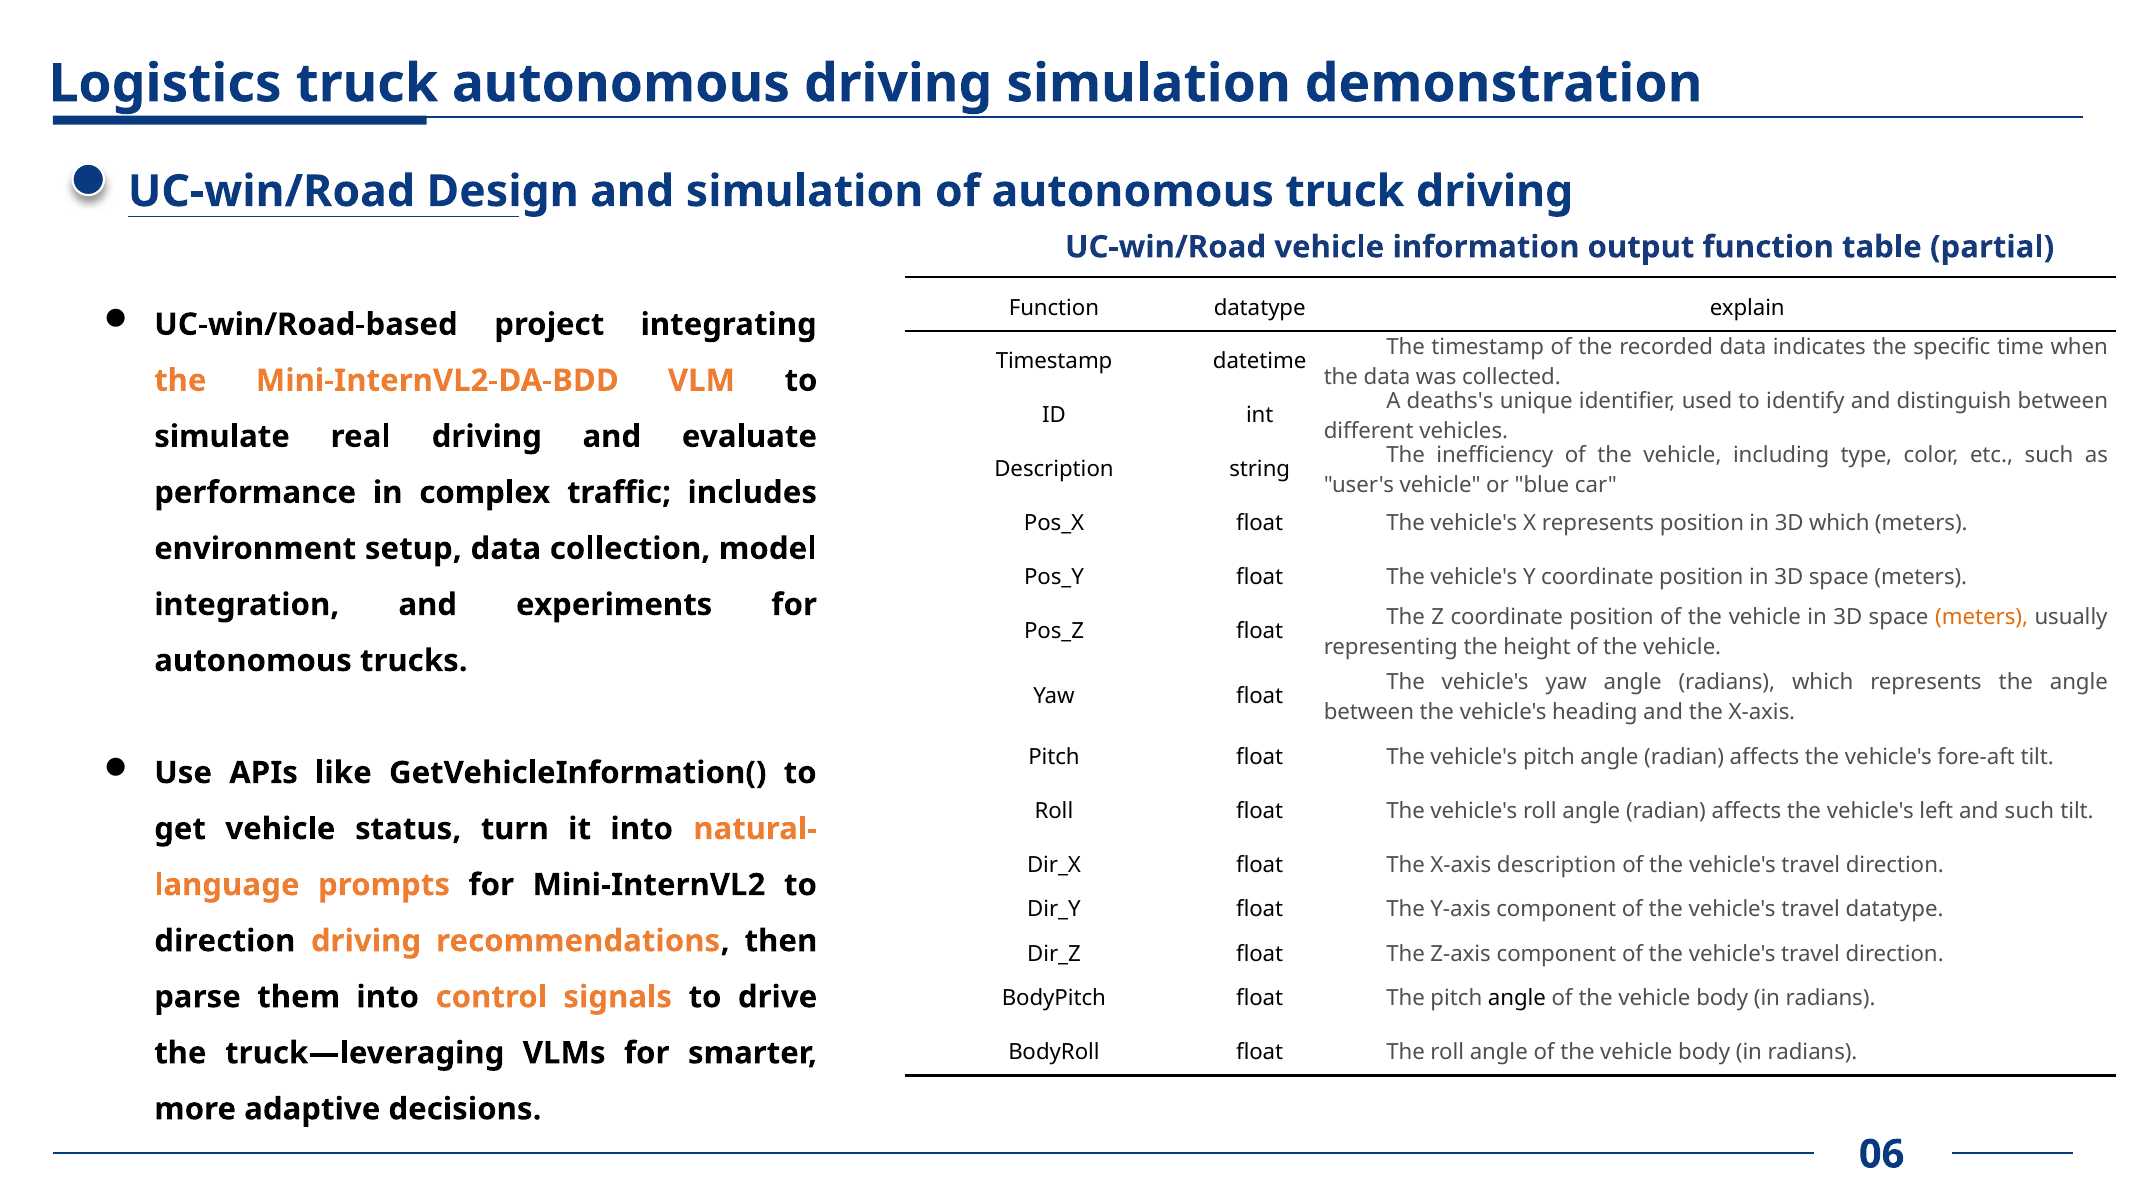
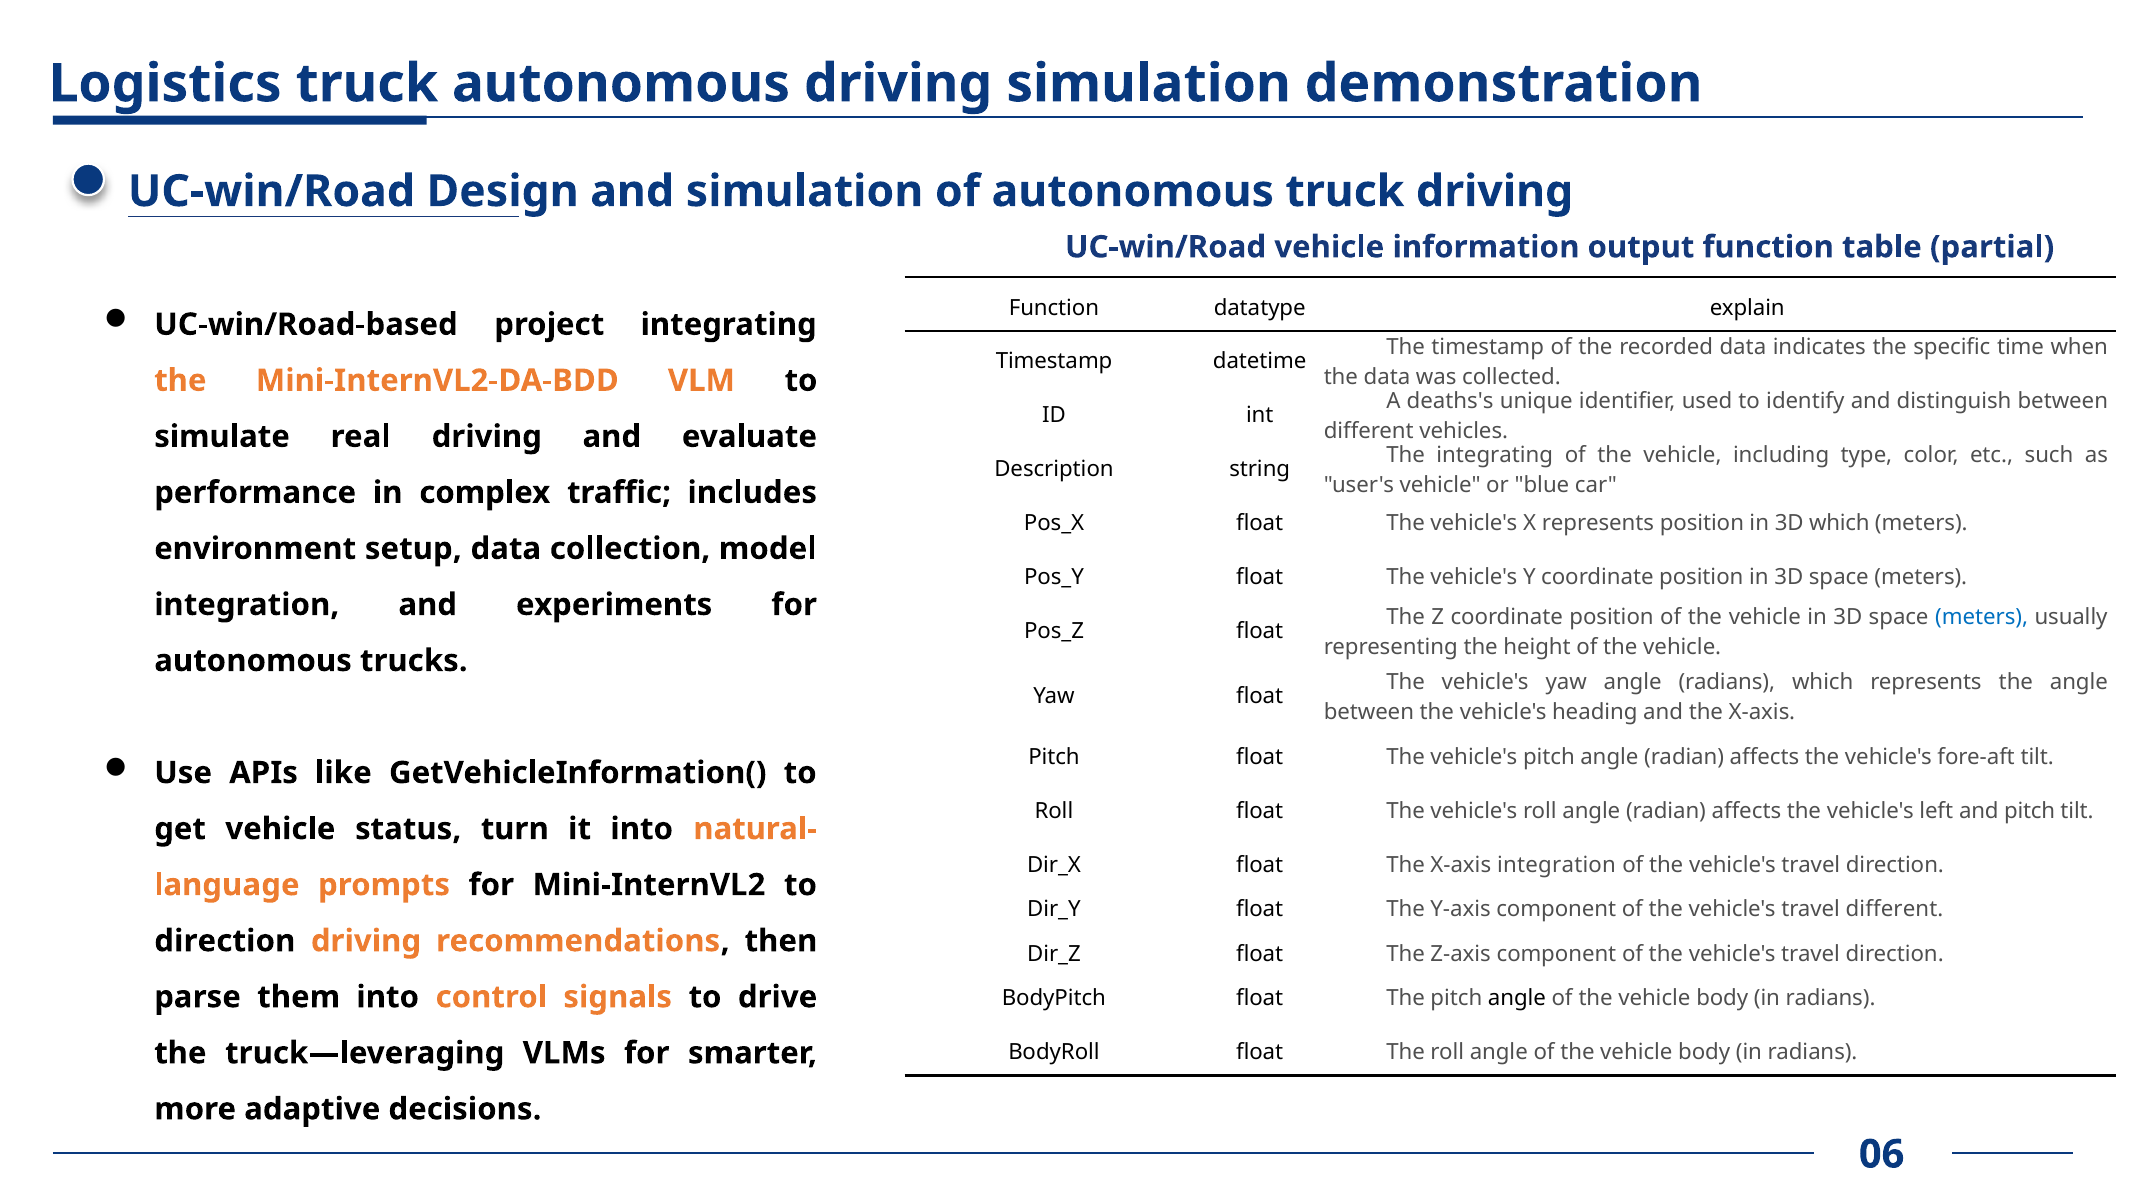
The inefficiency: inefficiency -> integrating (1495, 455)
meters colour: orange -> blue (1982, 617)
and such: such -> pitch (2030, 811)
X-axis description: description -> integration (1557, 865)
travel datatype: datatype -> different (1895, 910)
